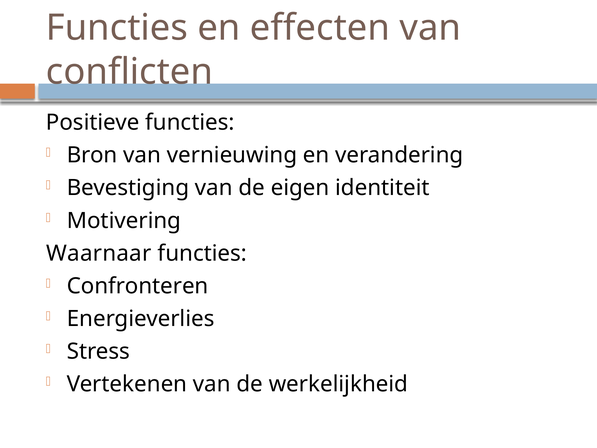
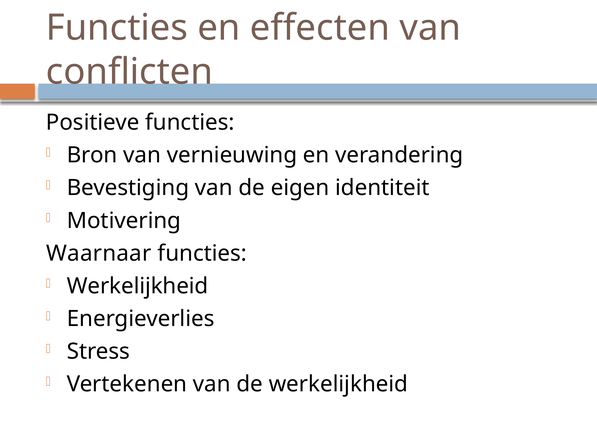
Confronteren: Confronteren -> Werkelijkheid (138, 286)
